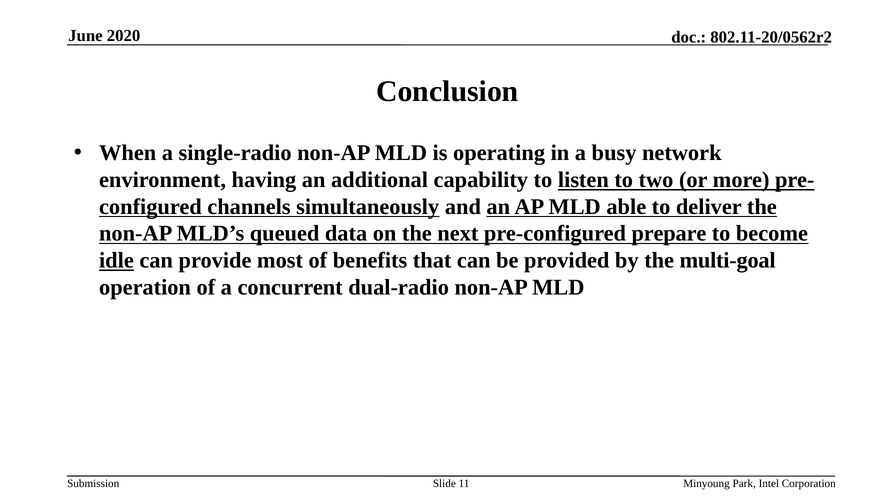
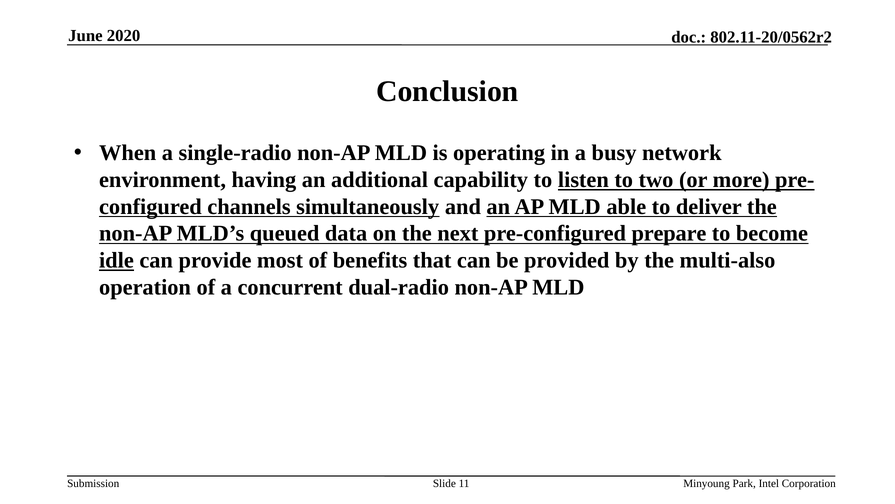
multi-goal: multi-goal -> multi-also (727, 260)
